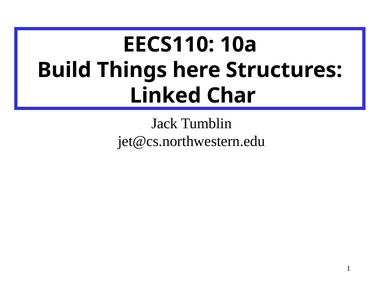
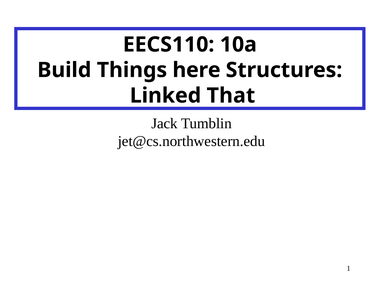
Char: Char -> That (231, 96)
